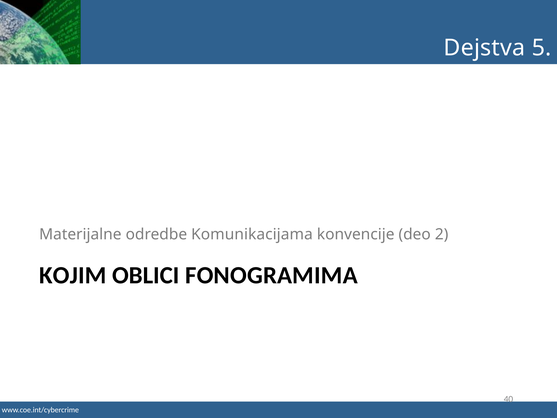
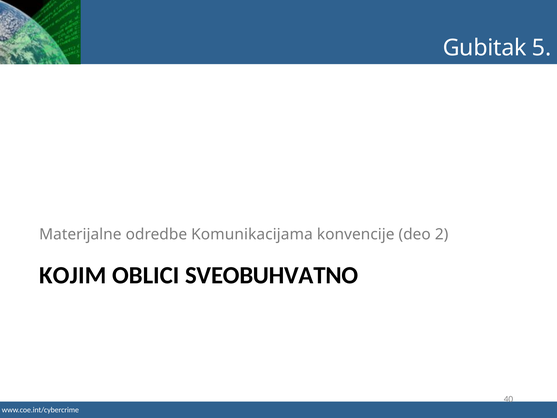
Dejstva: Dejstva -> Gubitak (485, 48)
FONOGRAMIMA: FONOGRAMIMA -> SVEOBUHVATNO (272, 275)
